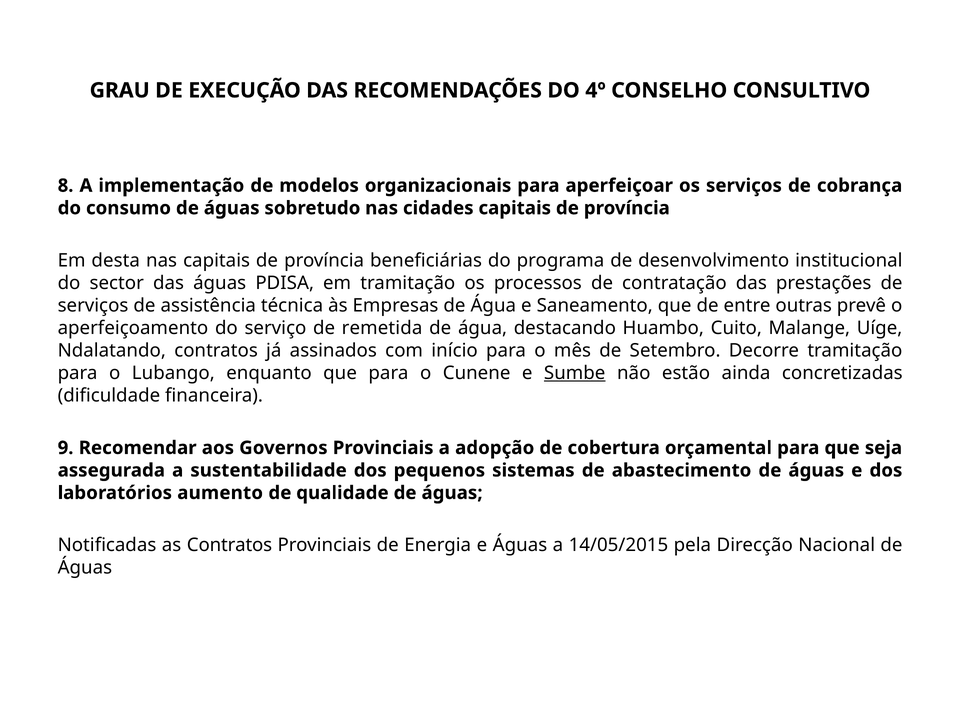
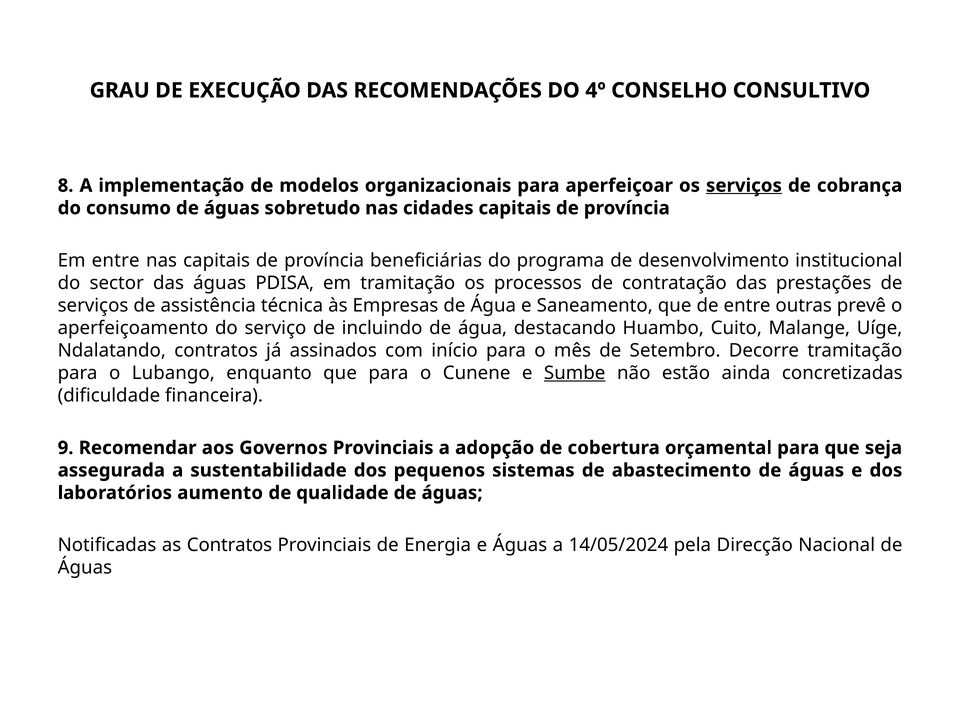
serviços underline: none -> present (744, 186)
Em desta: desta -> entre (116, 260)
remetida: remetida -> incluindo (382, 328)
14/05/2015: 14/05/2015 -> 14/05/2024 (618, 545)
